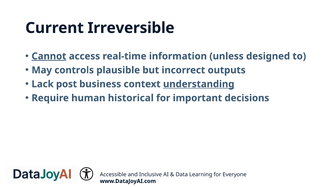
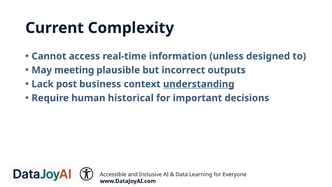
Irreversible: Irreversible -> Complexity (131, 28)
Cannot underline: present -> none (49, 56)
controls: controls -> meeting (74, 70)
